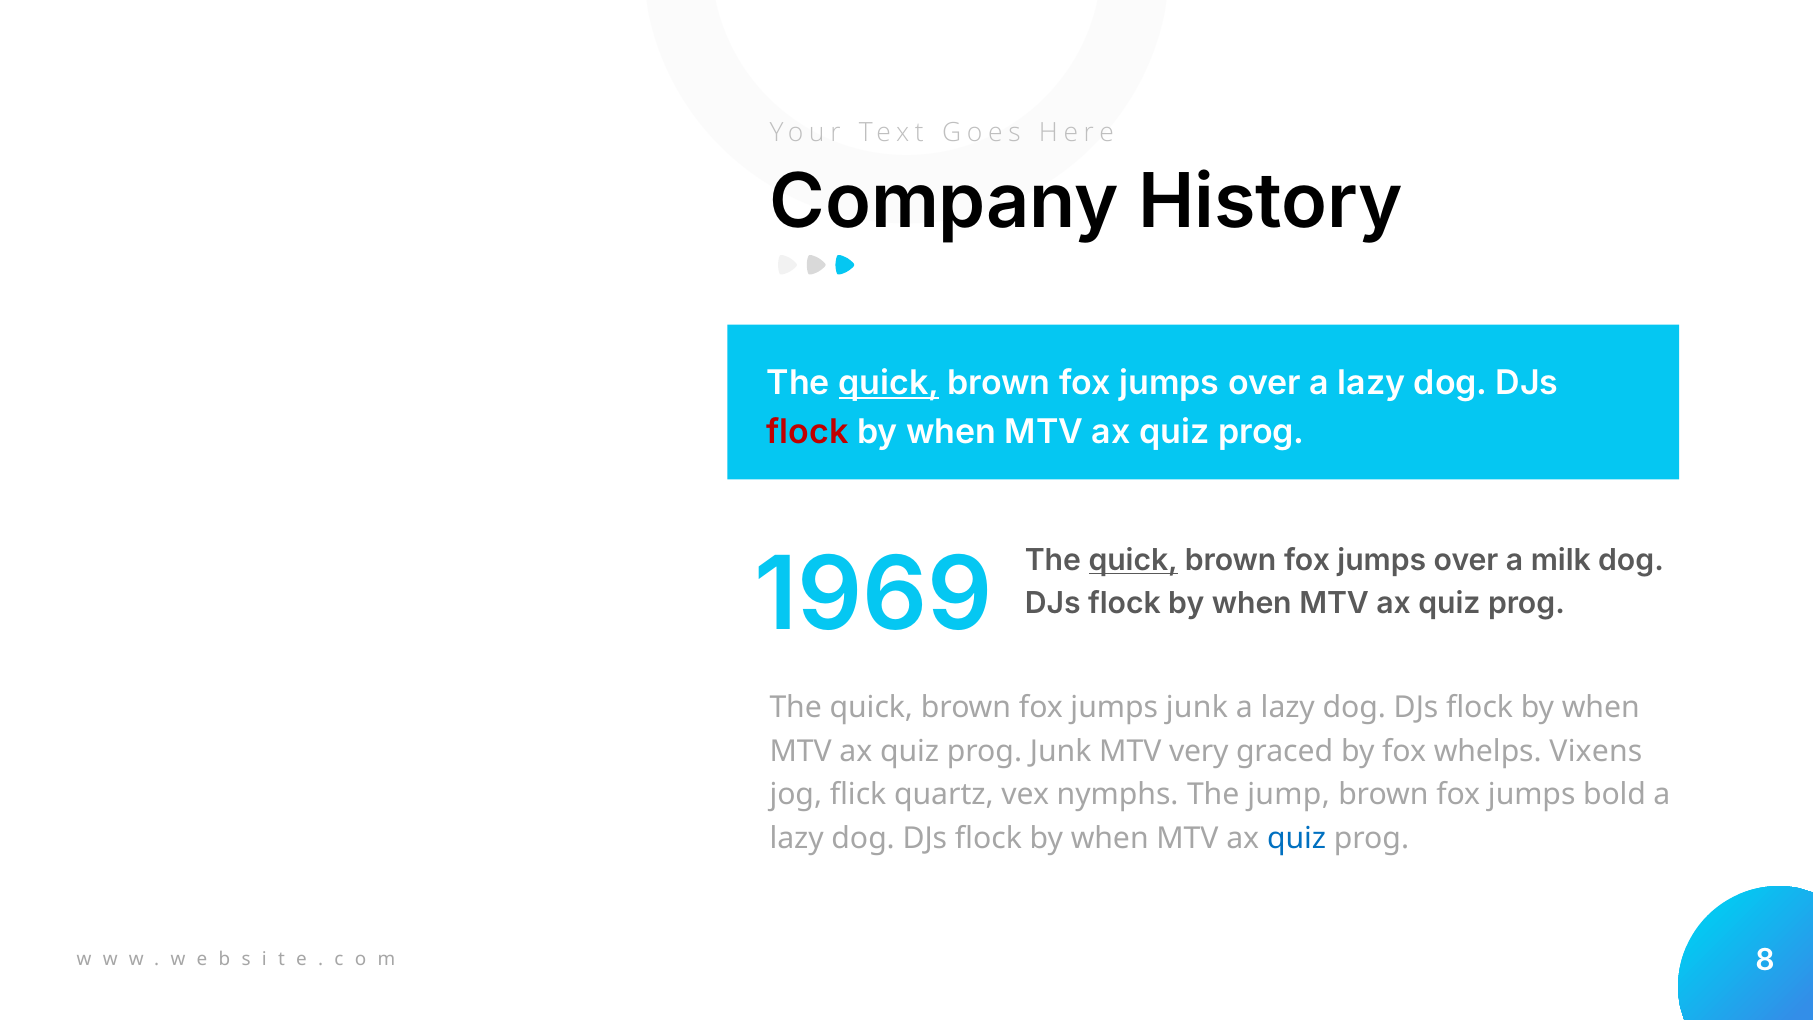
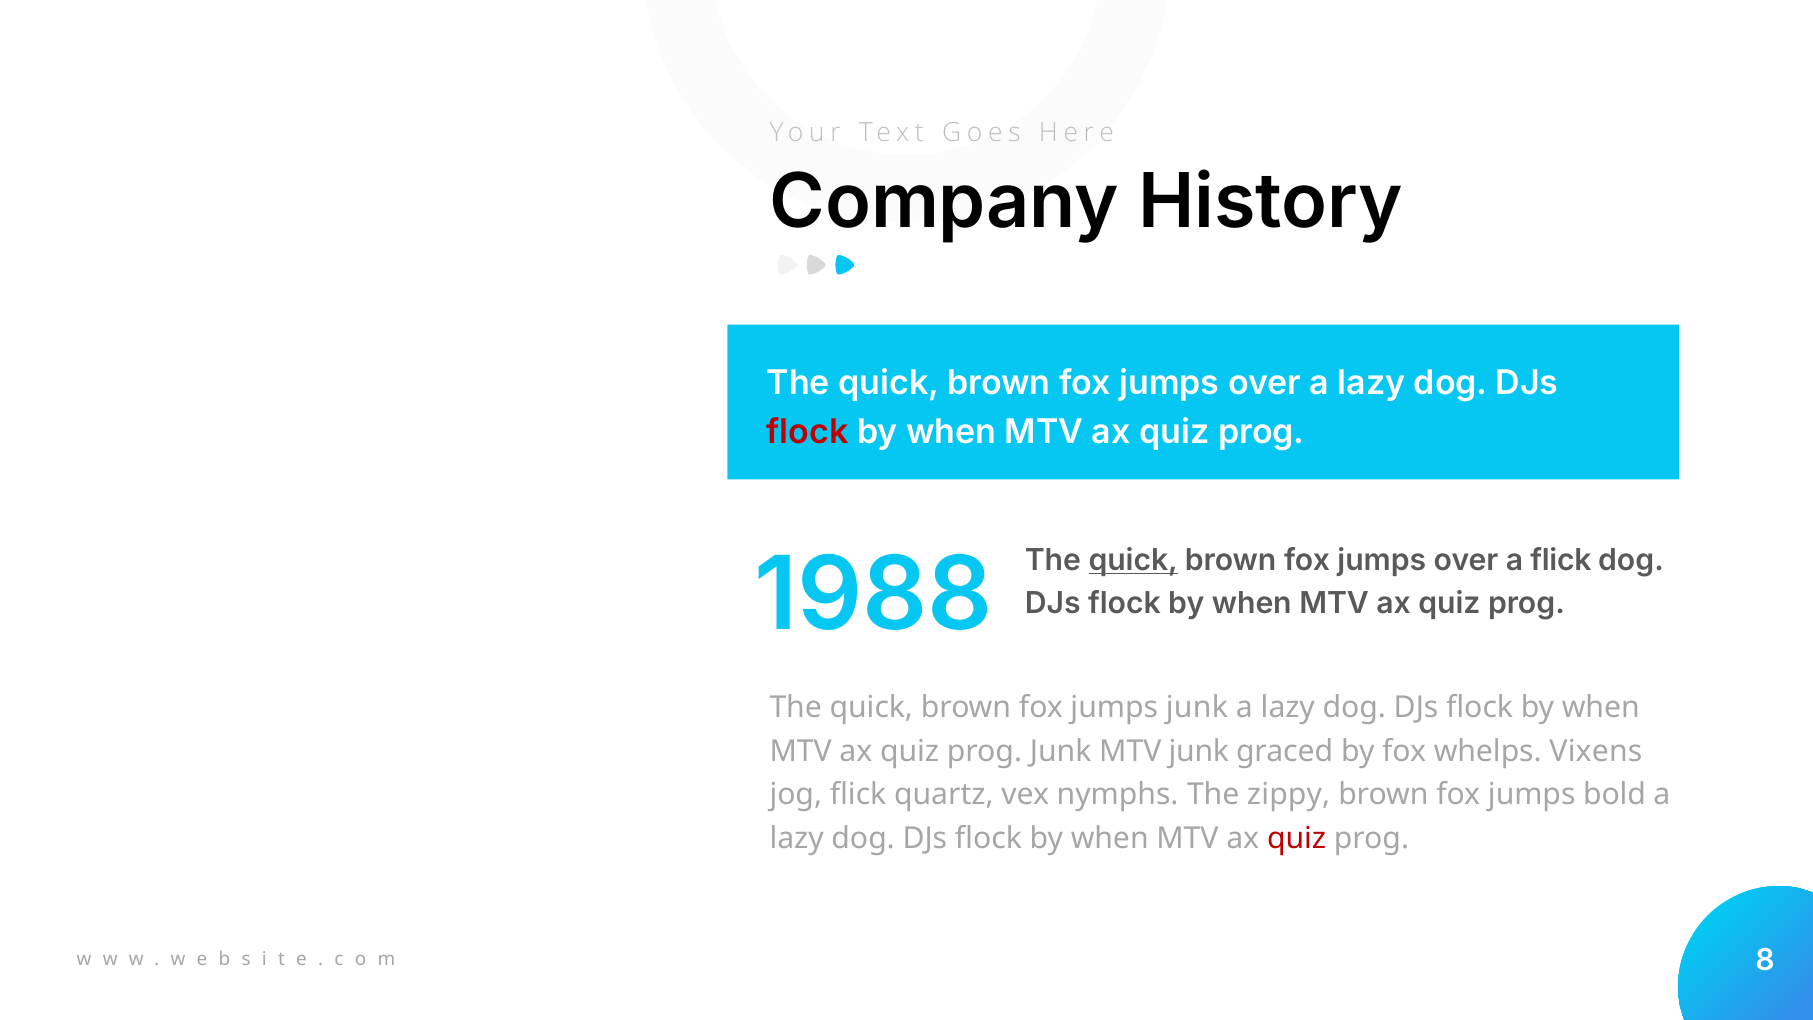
quick underline: present -> none (889, 383)
1969: 1969 -> 1988 (874, 596)
a milk: milk -> flick (1561, 560)
MTV very: very -> junk (1199, 751)
jump: jump -> zippy (1289, 795)
quiz colour: blue -> red (1297, 838)
